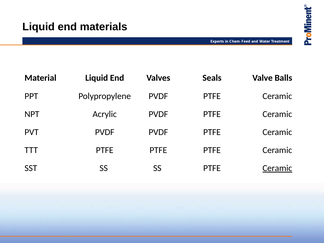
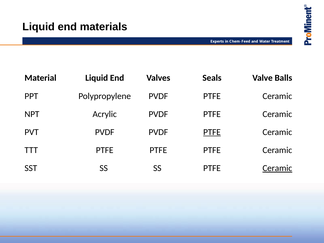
PTFE underline: none -> present (212, 132)
